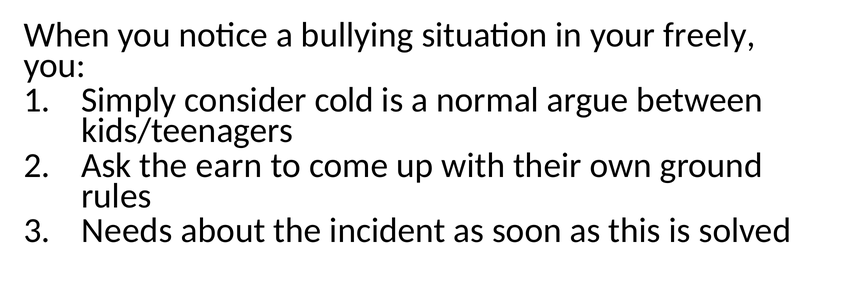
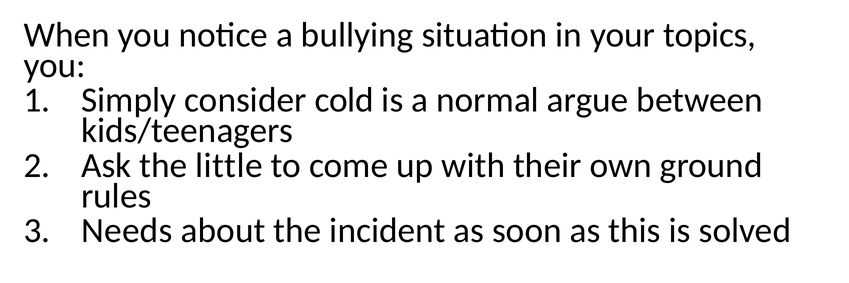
freely: freely -> topics (710, 35)
earn: earn -> little (229, 165)
